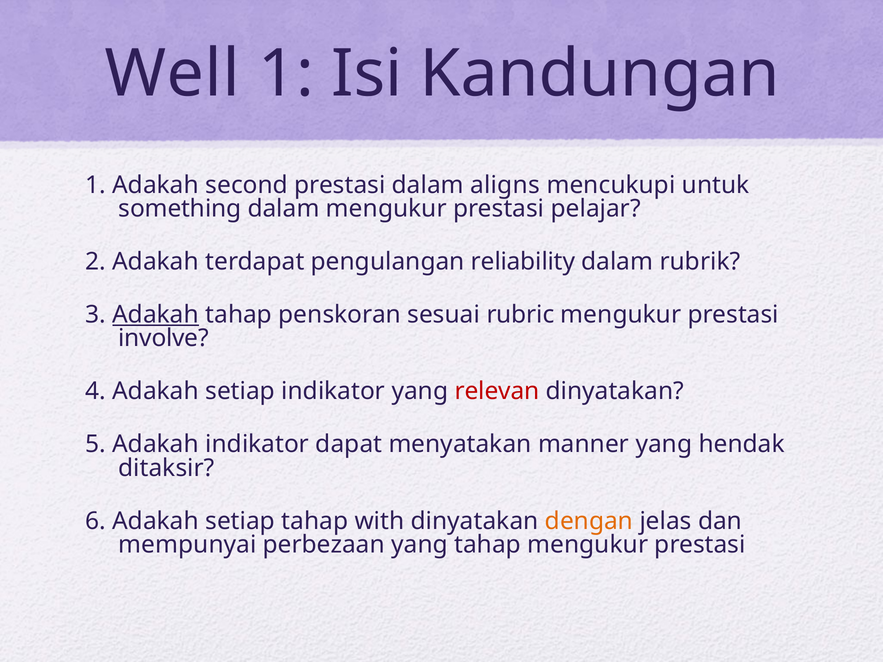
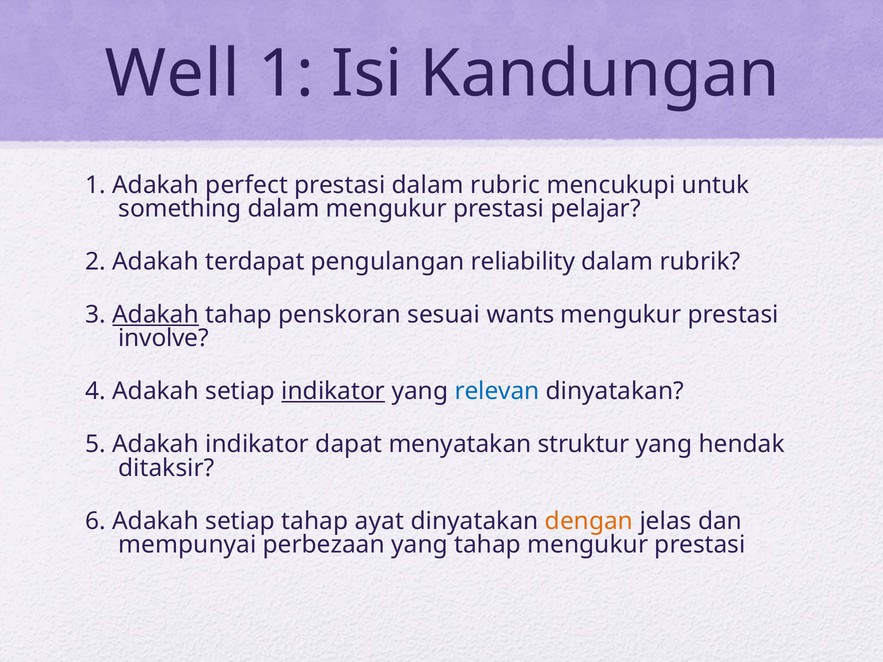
second: second -> perfect (247, 185)
aligns: aligns -> rubric (505, 185)
rubric: rubric -> wants (520, 315)
indikator underline: none -> present (333, 392)
relevan colour: red -> blue (497, 392)
manner: manner -> struktur (584, 445)
with: with -> ayat (379, 521)
